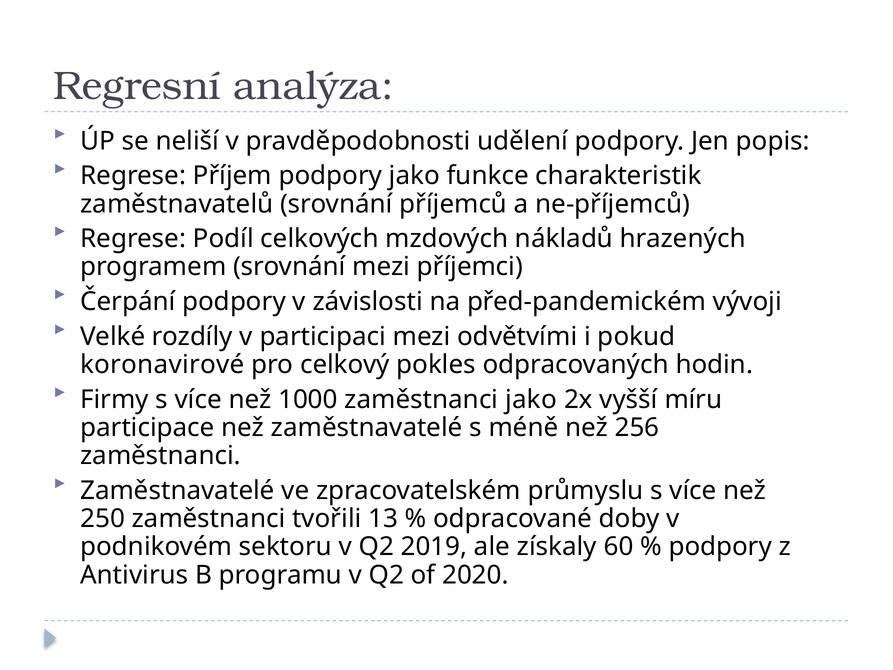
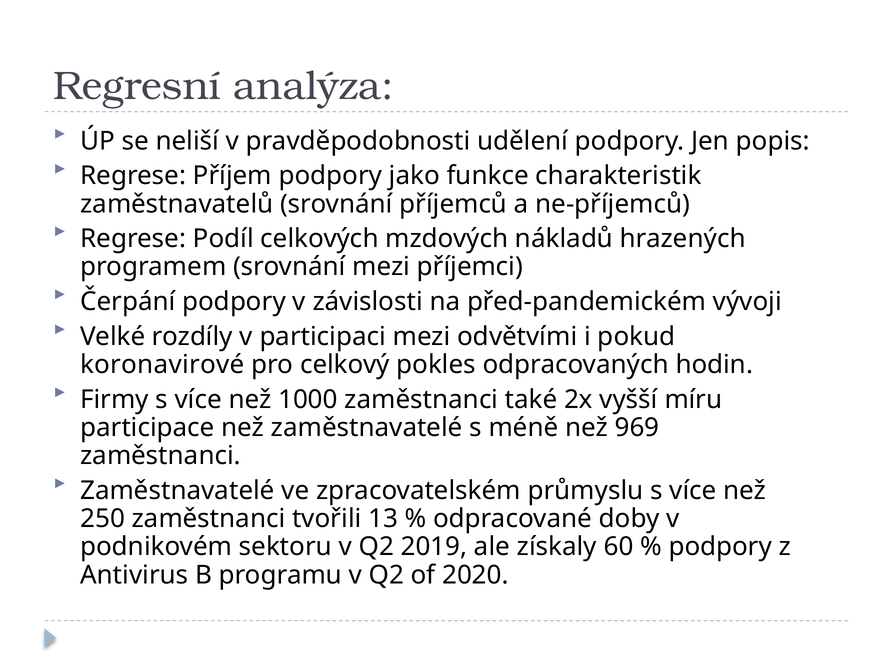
zaměstnanci jako: jako -> také (531, 399)
256: 256 -> 969 (637, 427)
